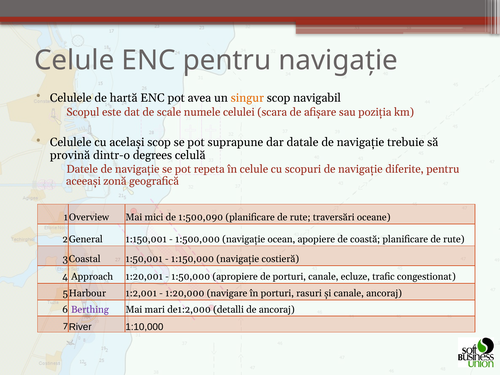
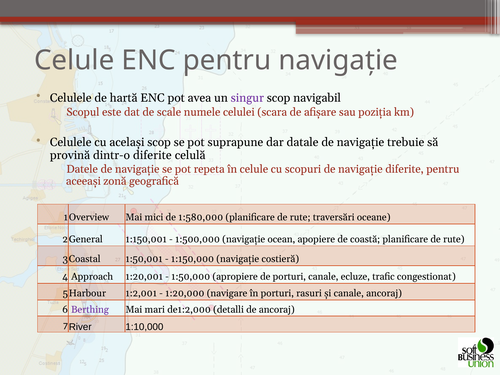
singur colour: orange -> purple (247, 98)
dintr-o degrees: degrees -> diferite (152, 155)
1:500,090: 1:500,090 -> 1:580,000 (201, 217)
